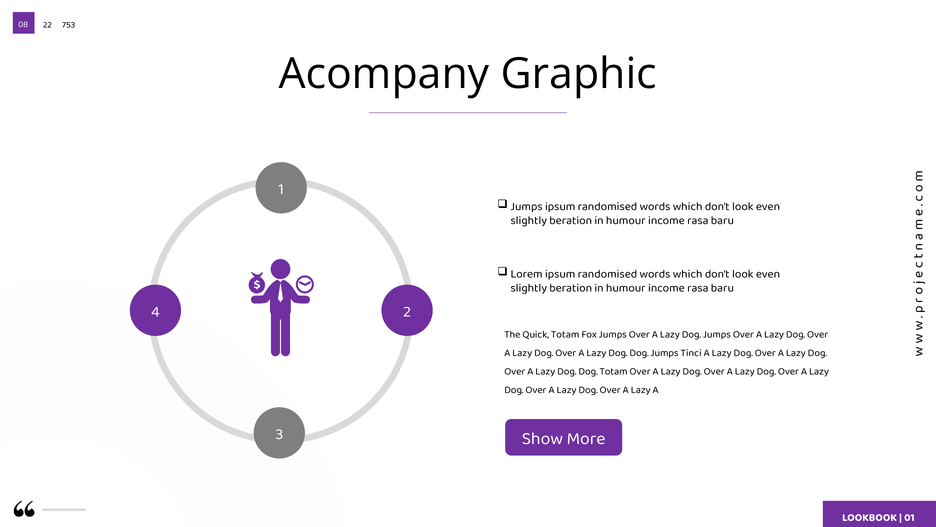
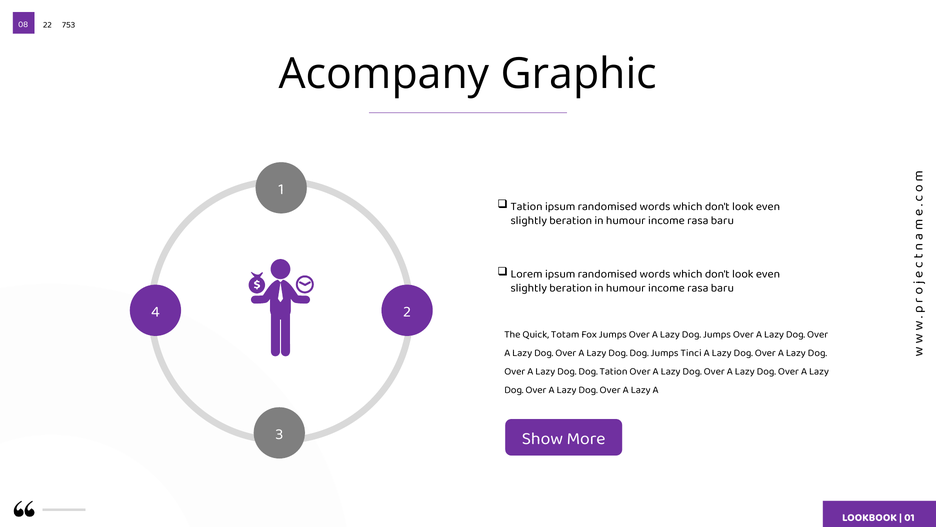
Jumps: Jumps -> Tation (527, 206)
Dog Totam: Totam -> Tation (614, 371)
